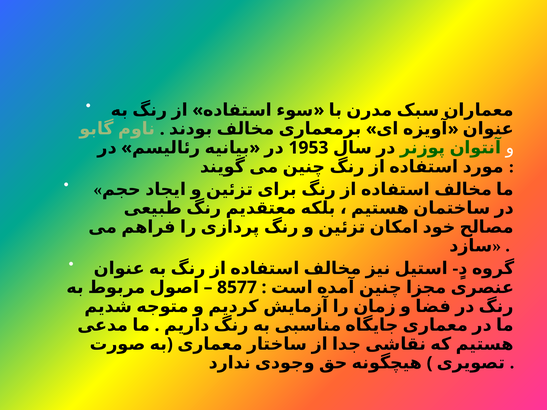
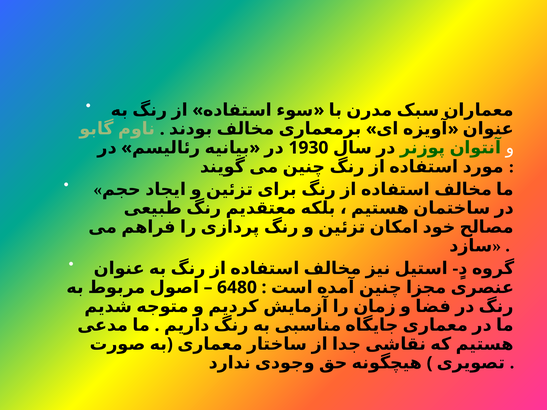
1953: 1953 -> 1930 (308, 148)
8577: 8577 -> 6480 (237, 288)
